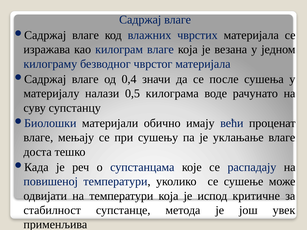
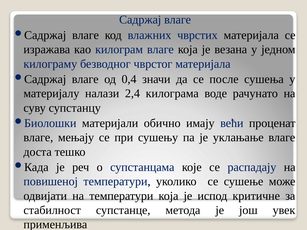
0,5: 0,5 -> 2,4 (132, 94)
